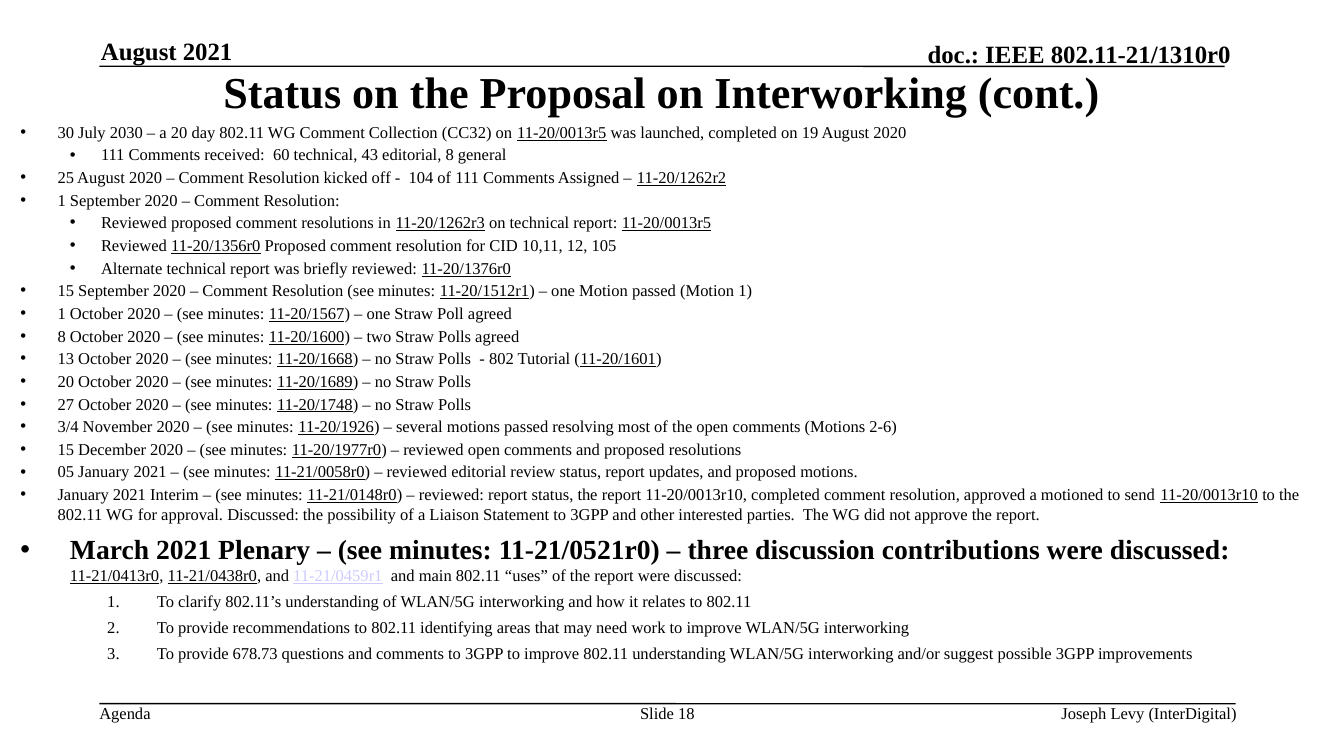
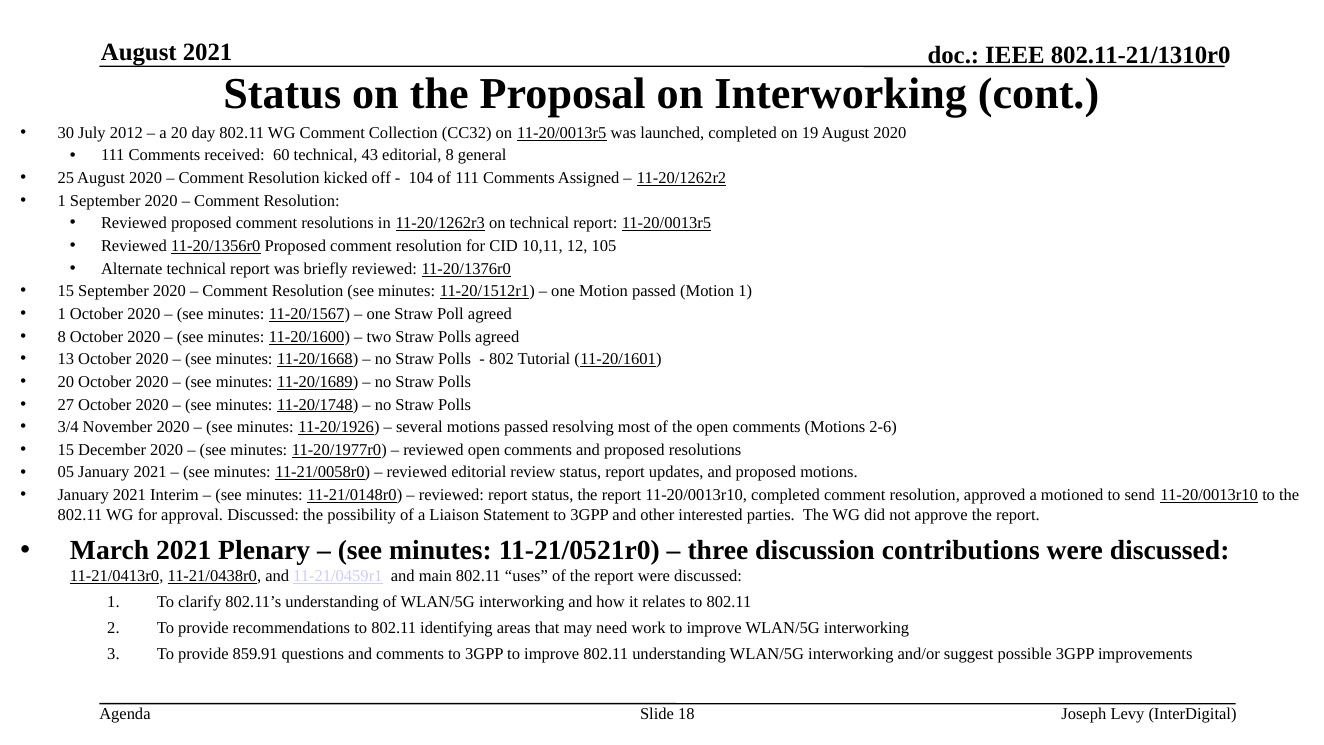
2030: 2030 -> 2012 (126, 133)
678.73: 678.73 -> 859.91 (255, 654)
